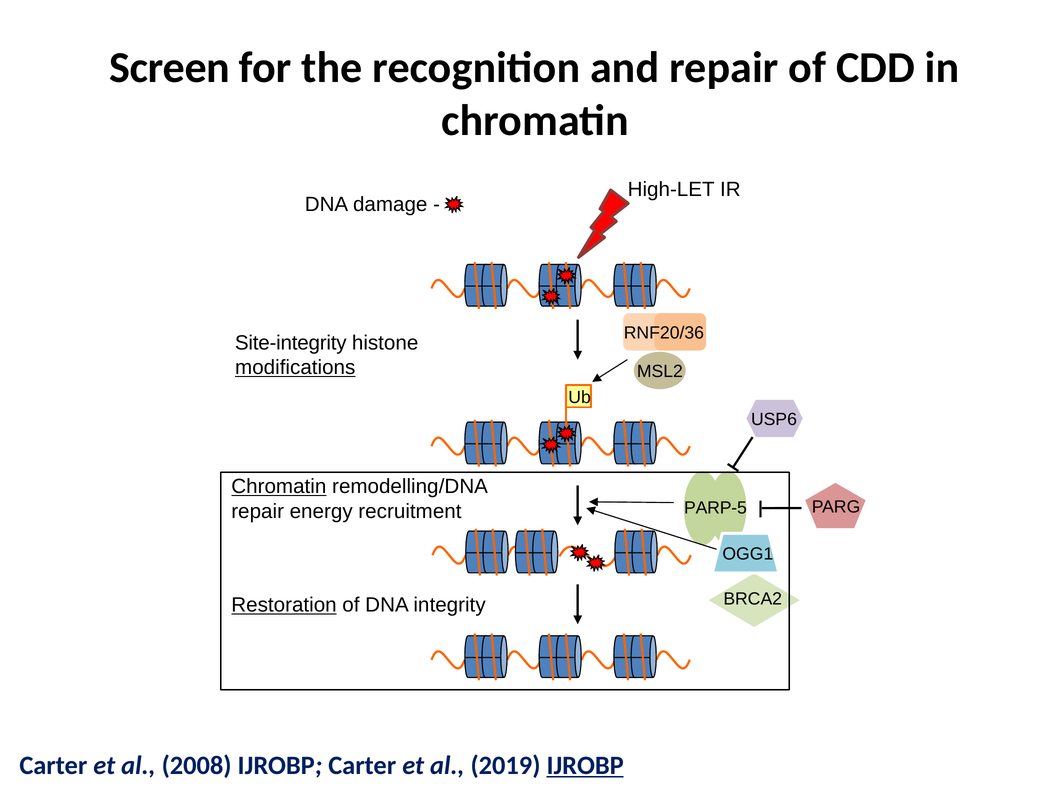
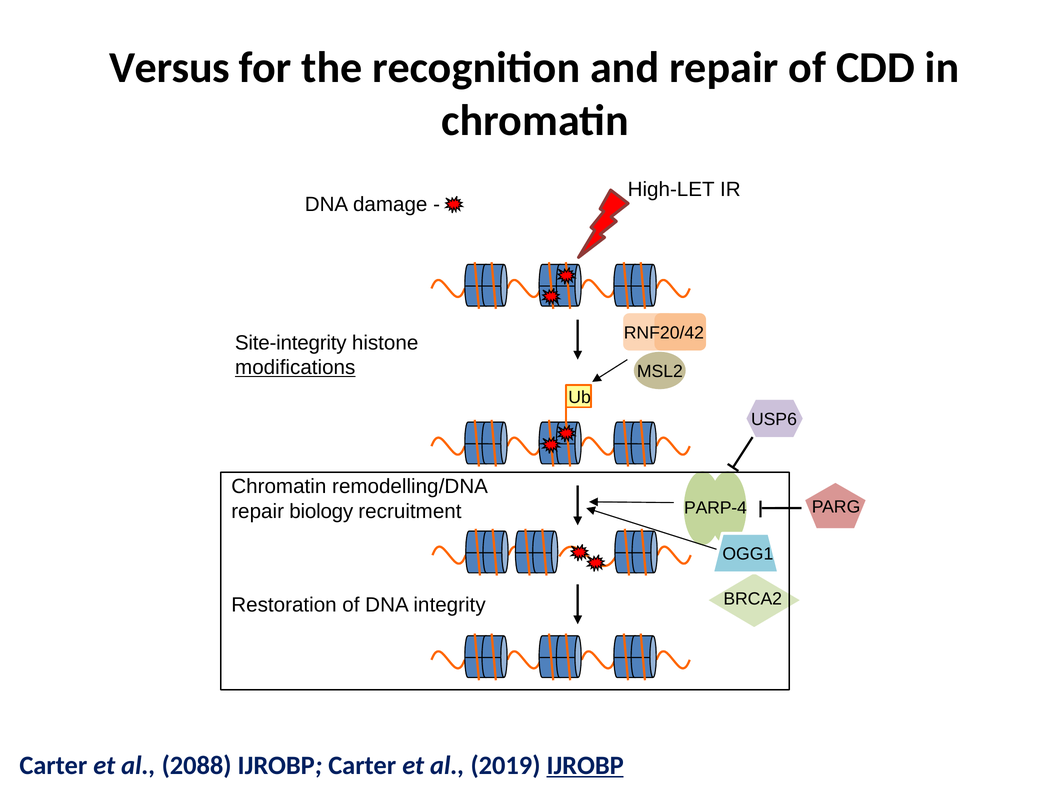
Screen: Screen -> Versus (170, 68)
RNF20/36: RNF20/36 -> RNF20/42 (664, 333)
Chromatin underline: present -> none (279, 487)
PARP-5: PARP-5 -> PARP-4 (715, 508)
energy: energy -> biology (321, 511)
Restoration underline: present -> none (284, 605)
2008: 2008 -> 2088 (197, 766)
